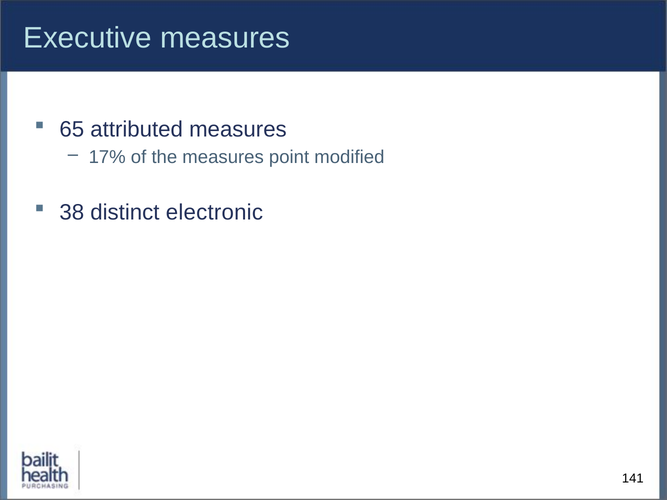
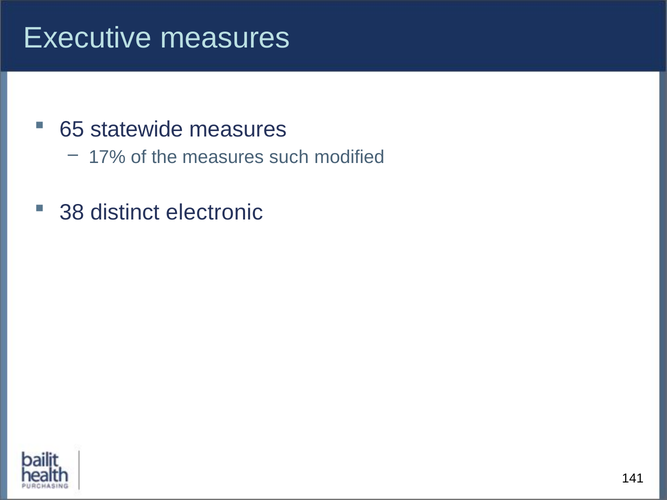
attributed: attributed -> statewide (137, 129)
point: point -> such (289, 157)
